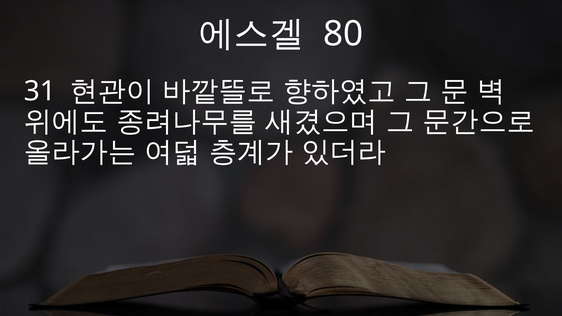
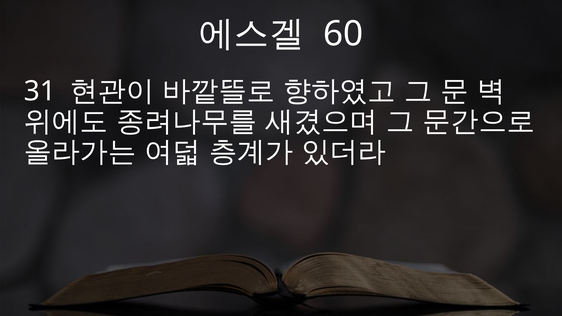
80: 80 -> 60 (343, 34)
